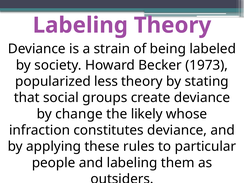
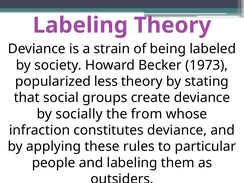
change: change -> socially (79, 114)
likely: likely -> from (147, 114)
